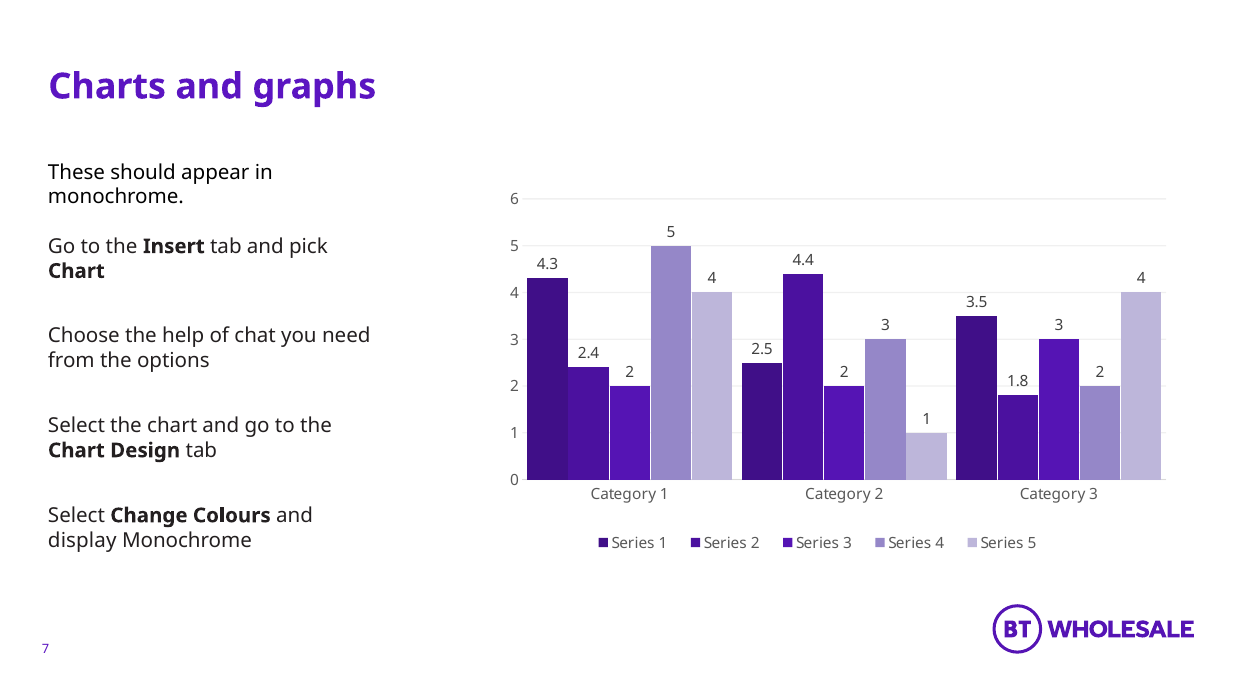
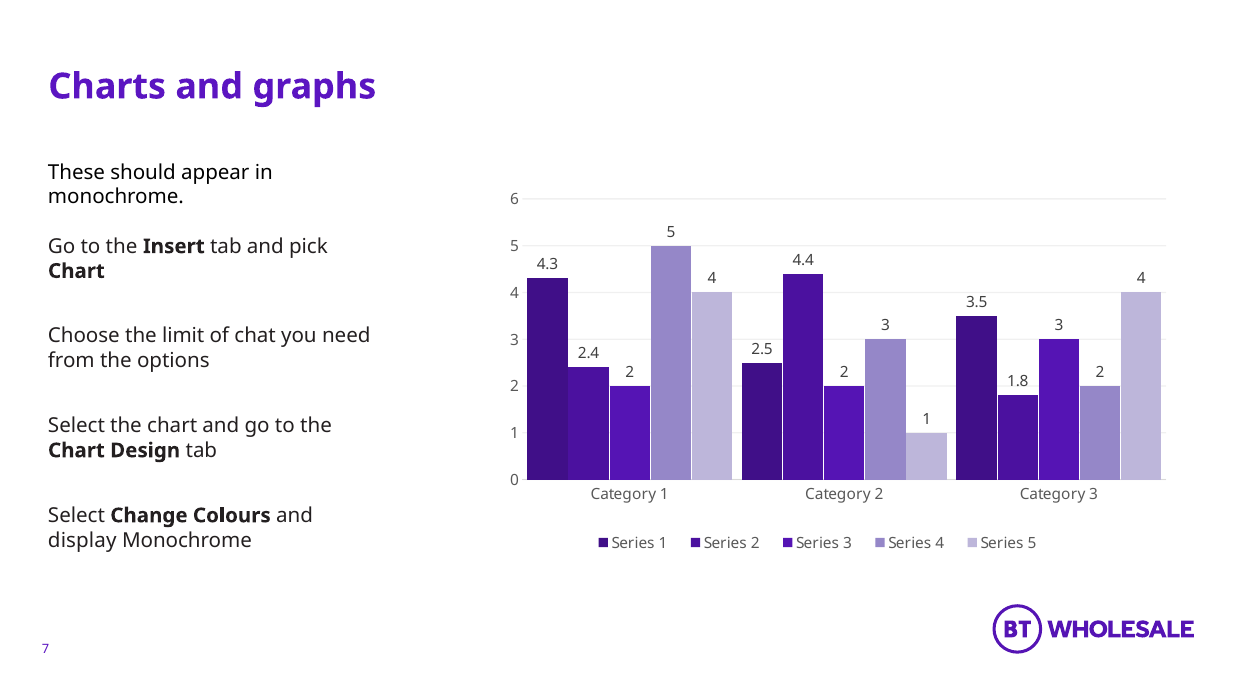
help: help -> limit (183, 336)
